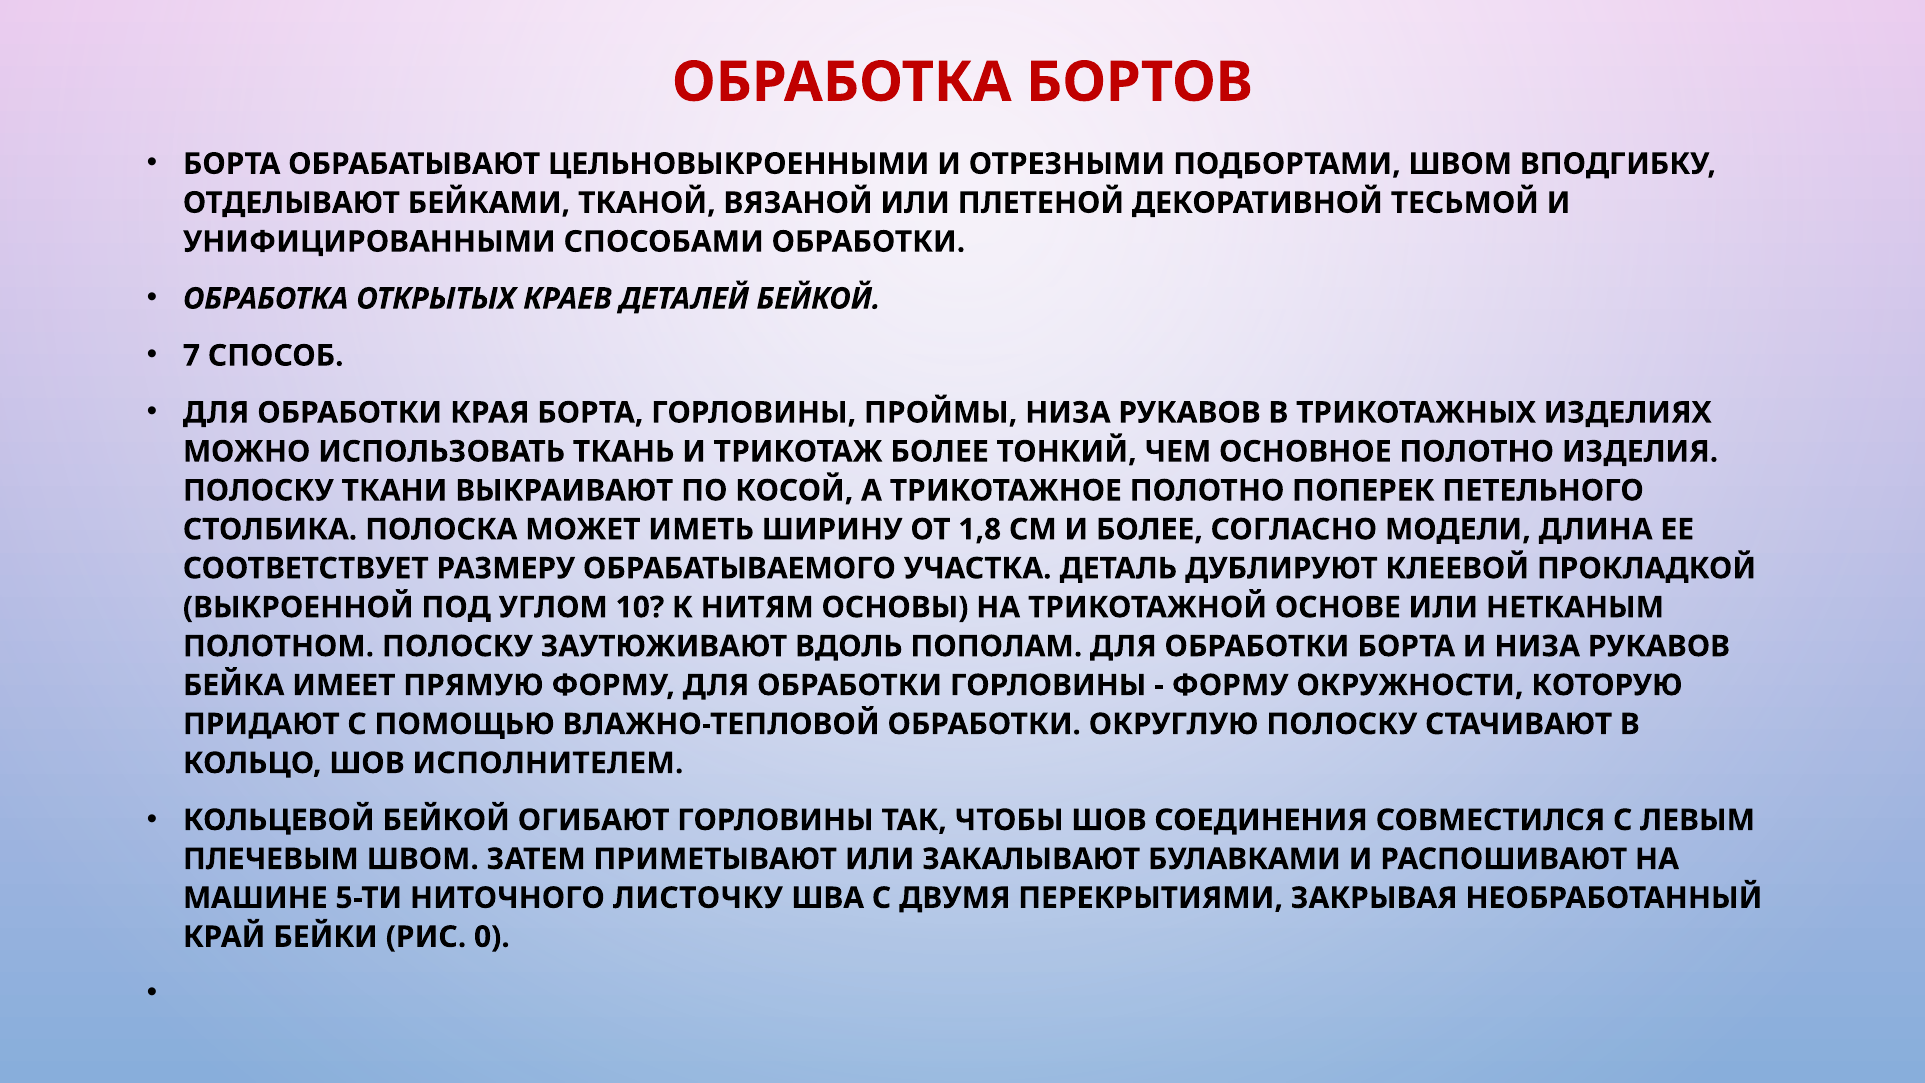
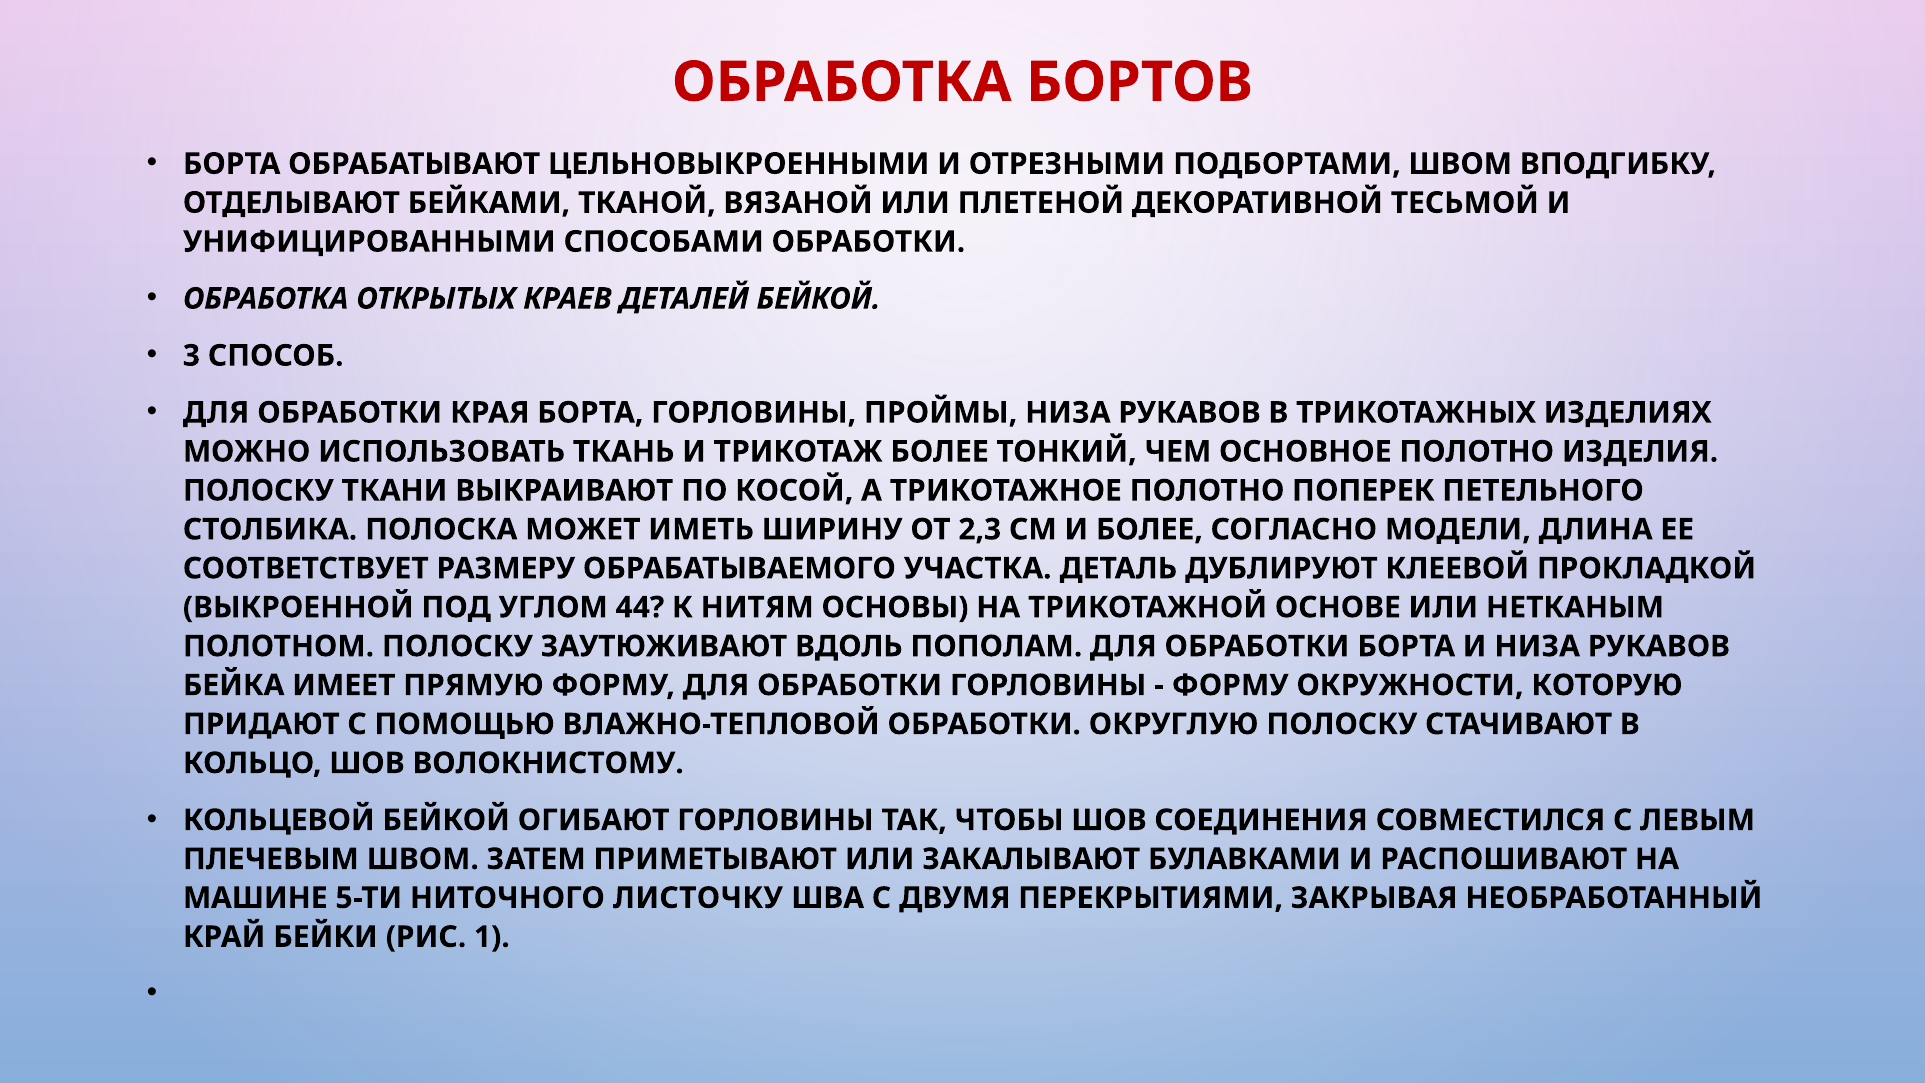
7: 7 -> 3 (191, 356)
1,8: 1,8 -> 2,3 (980, 529)
10: 10 -> 44 (640, 607)
ИСПОЛНИТЕЛЕМ: ИСПОЛНИТЕЛЕМ -> ВОЛОКНИСТОМУ (548, 763)
0: 0 -> 1 (492, 937)
